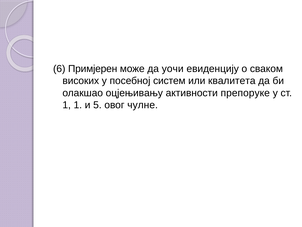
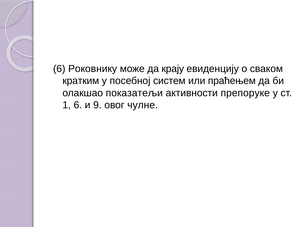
Примјерен: Примјерен -> Роковнику (93, 69)
уочи: уочи -> крају (173, 69)
високих: високих -> кратким (81, 81)
квалитета: квалитета -> праћењем (232, 81)
оцјењивању: оцјењивању -> показатељи (134, 93)
1 1: 1 -> 6 (78, 105)
5: 5 -> 9 (97, 105)
